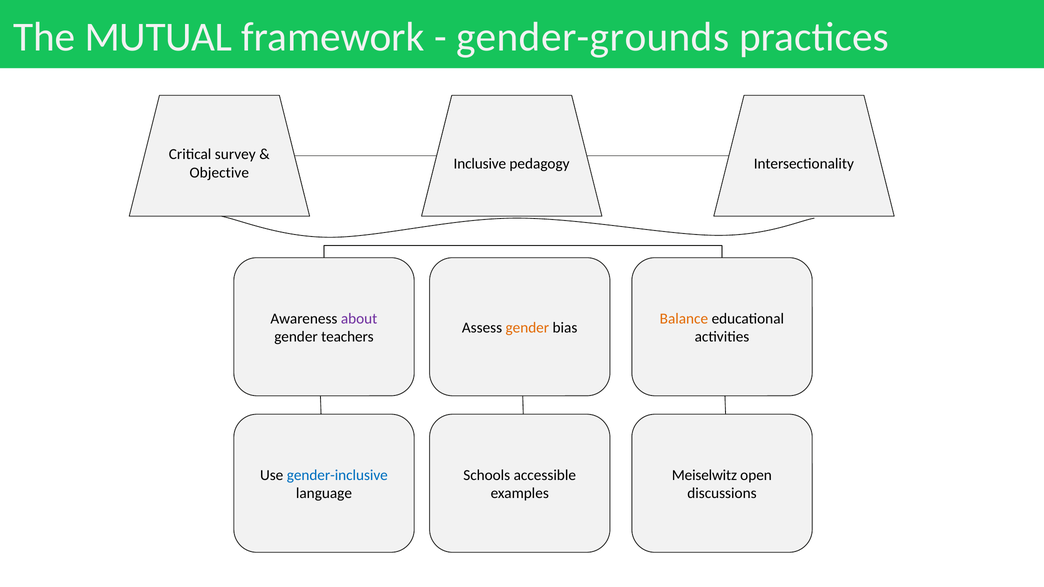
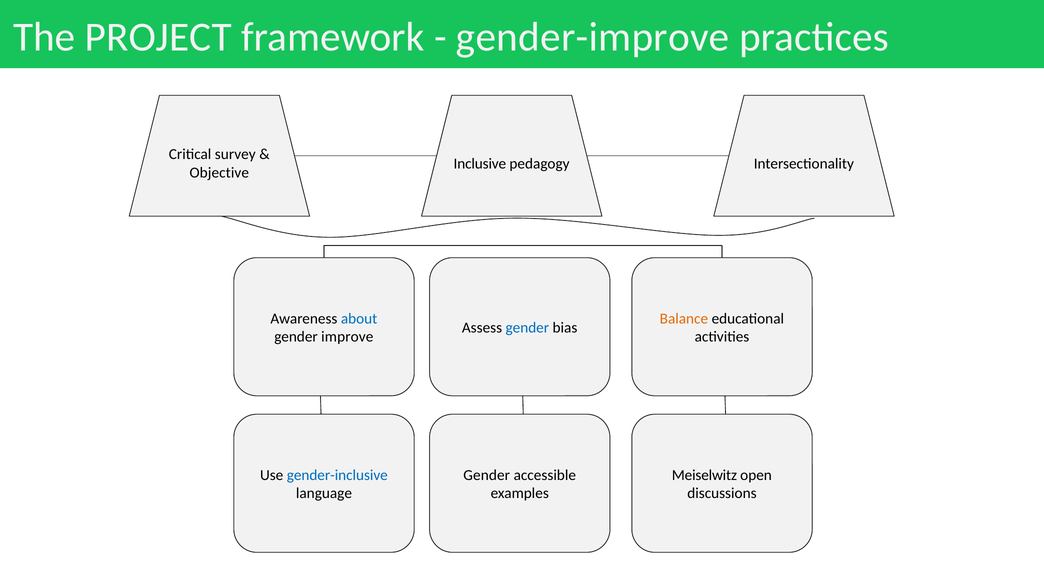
MUTUAL: MUTUAL -> PROJECT (158, 37)
gender-grounds: gender-grounds -> gender-improve (593, 37)
about colour: purple -> blue (359, 319)
gender colour: orange -> blue (527, 328)
teachers: teachers -> improve (347, 337)
Schools: Schools -> Gender (487, 475)
